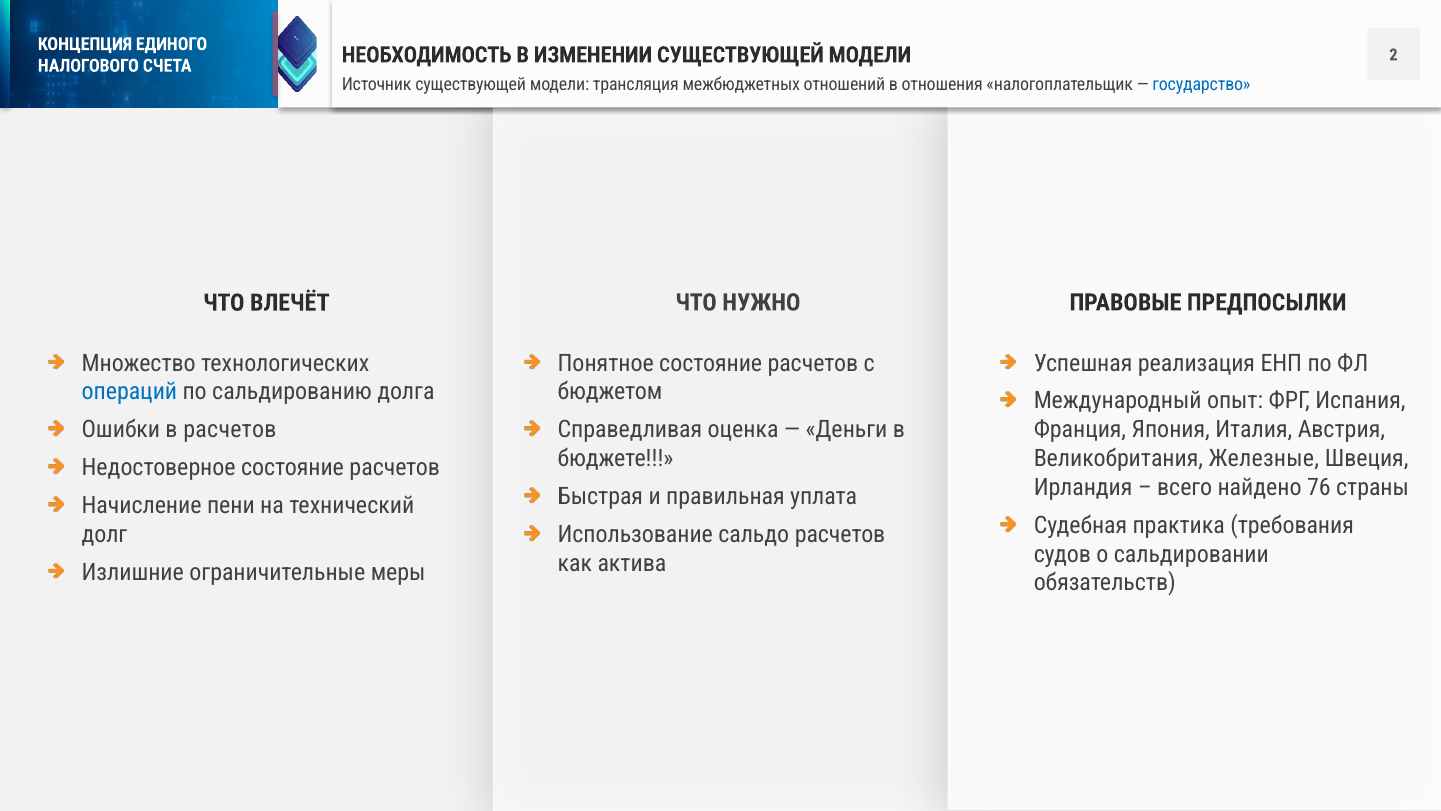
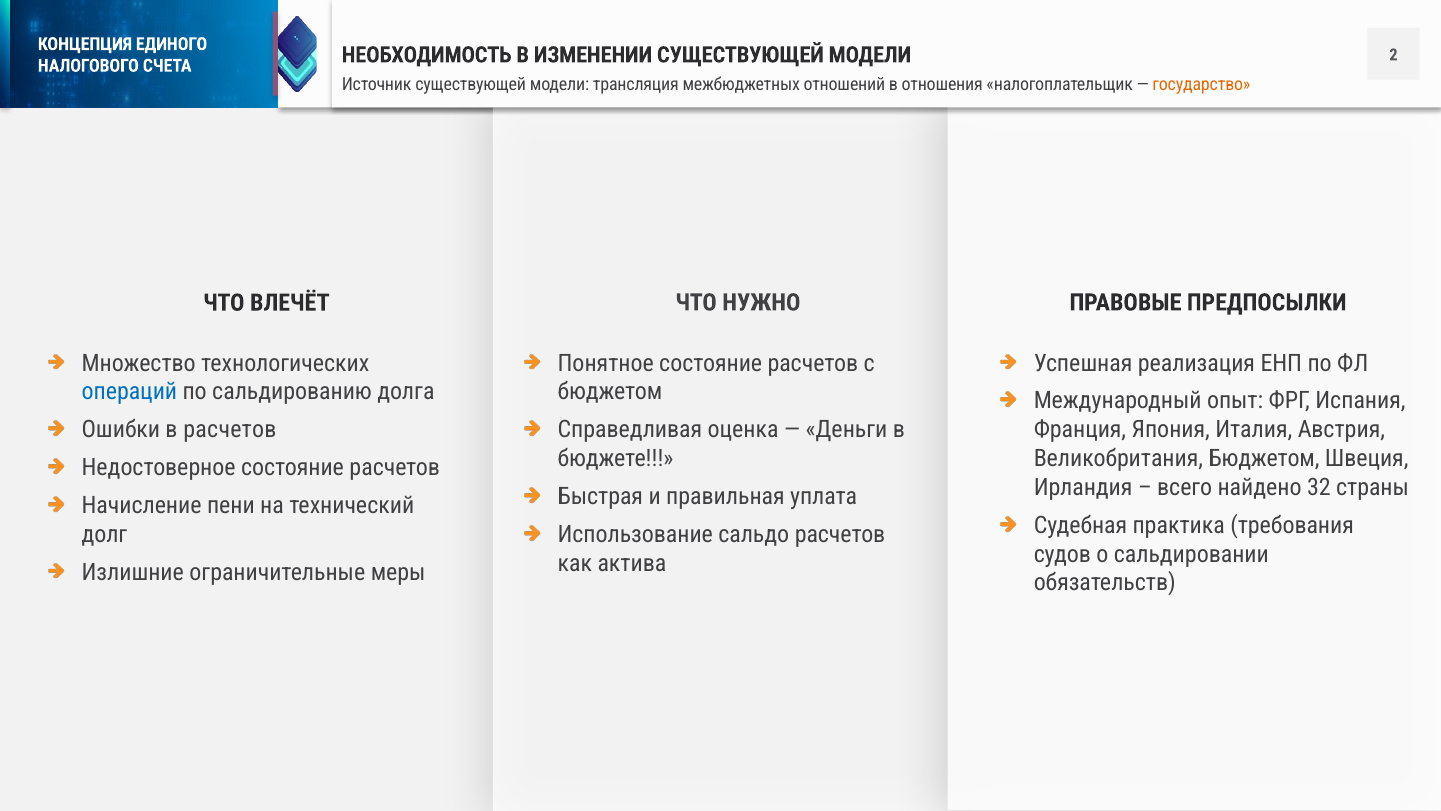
государство colour: blue -> orange (1201, 85)
Великобритания Железные: Железные -> Бюджетом (1264, 458)
76: 76 -> 32 (1319, 487)
